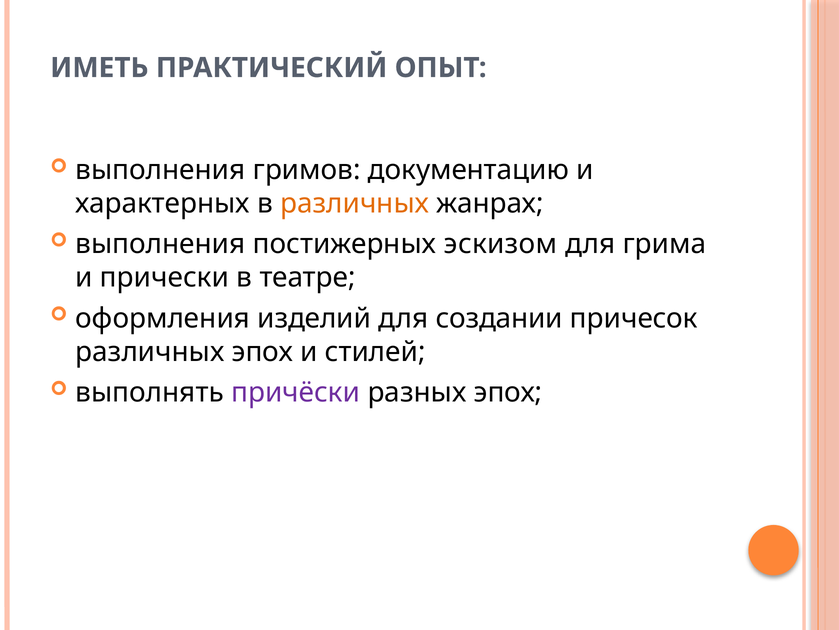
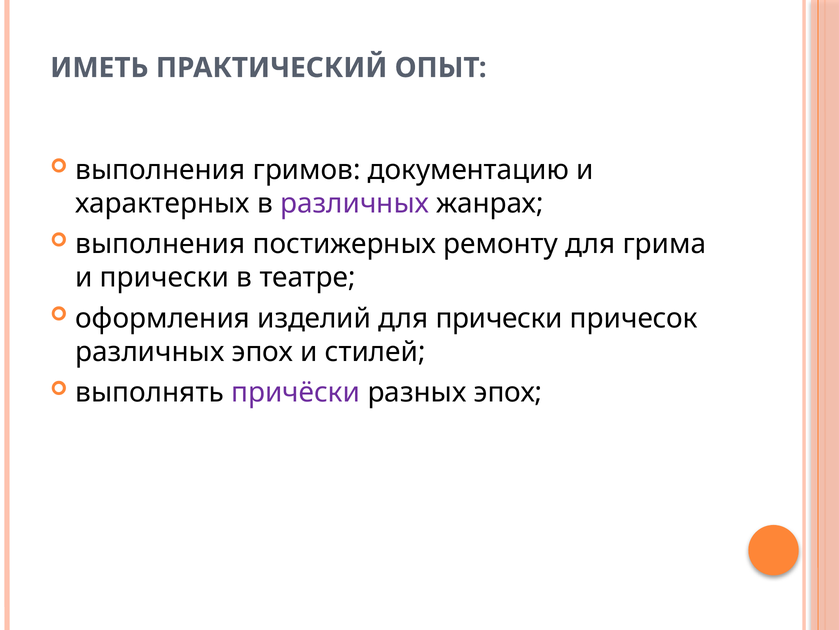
различных colour: orange -> purple (355, 203)
эскизом: эскизом -> ремонту (501, 244)
для создании: создании -> прически (499, 318)
